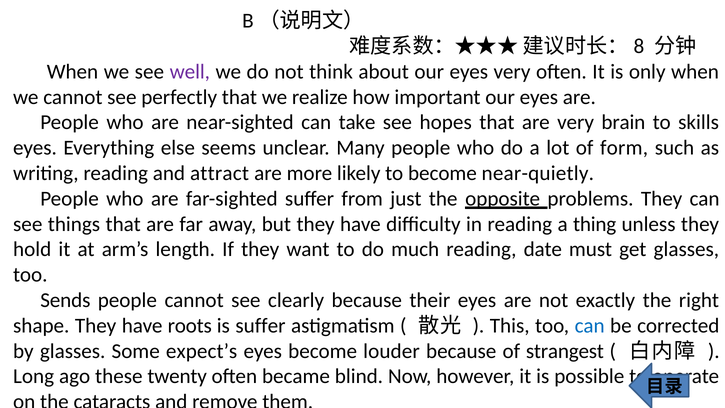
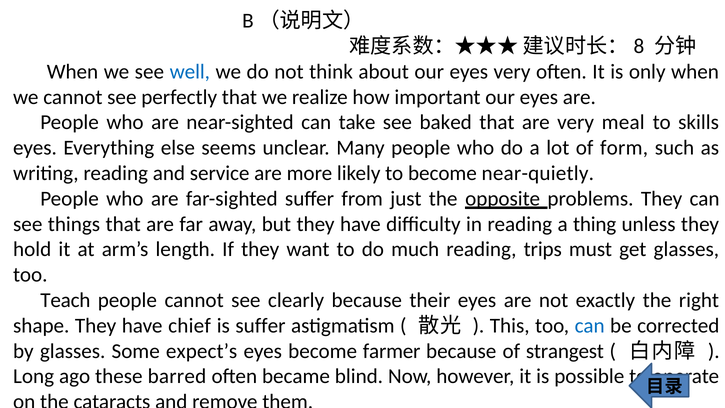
well colour: purple -> blue (190, 72)
hopes: hopes -> baked (446, 122)
brain: brain -> meal (623, 122)
attract: attract -> service (220, 173)
date: date -> trips (543, 249)
Sends: Sends -> Teach (65, 300)
roots: roots -> chief (190, 325)
louder: louder -> farmer (392, 351)
twenty: twenty -> barred (177, 376)
